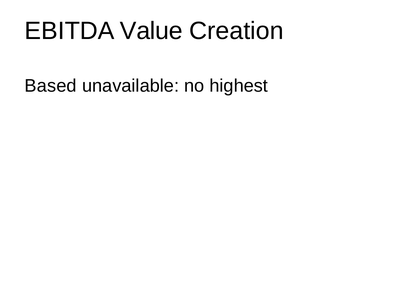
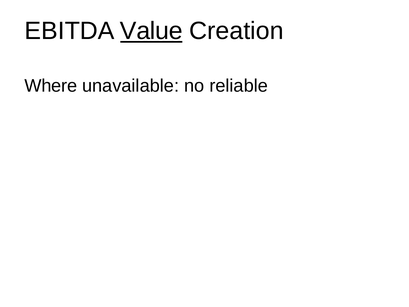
Value underline: none -> present (151, 31)
Based: Based -> Where (51, 86)
highest: highest -> reliable (239, 86)
